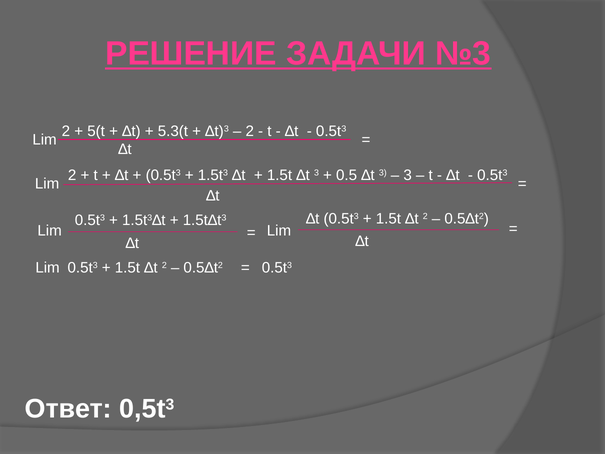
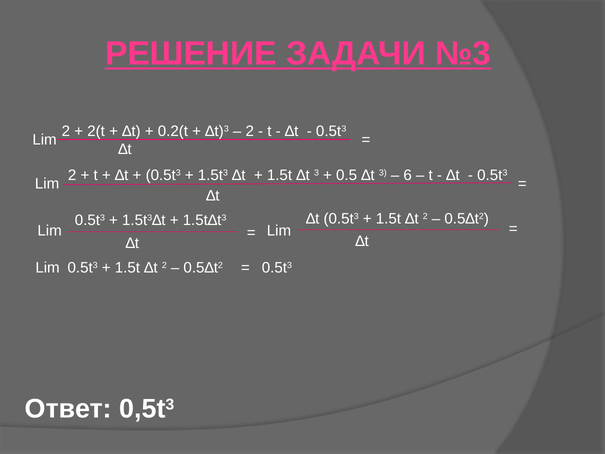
5(t: 5(t -> 2(t (96, 131)
5.3(t: 5.3(t -> 0.2(t (173, 131)
3: 3 -> 6 (408, 175)
